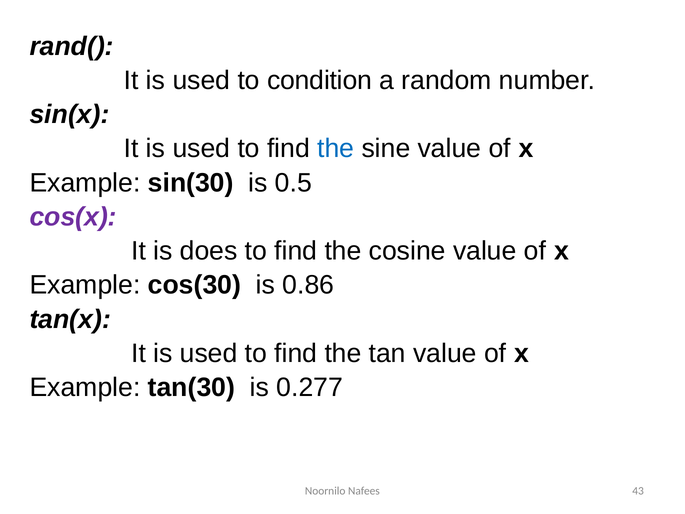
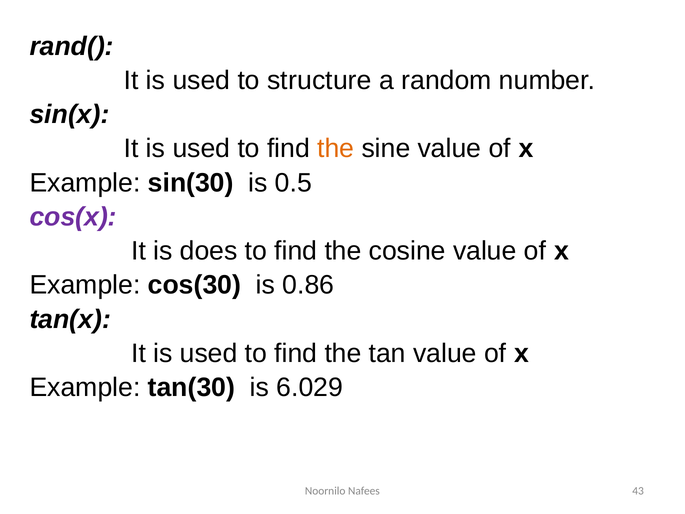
condition: condition -> structure (319, 80)
the colour: blue -> orange (336, 149)
0.277: 0.277 -> 6.029 (310, 387)
